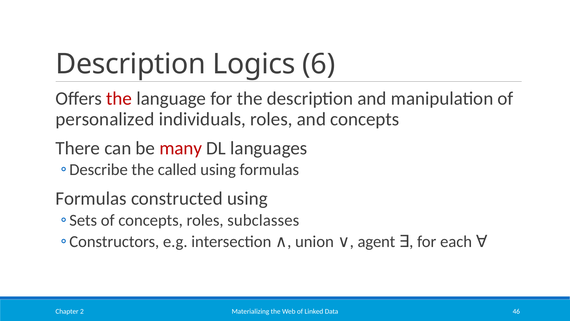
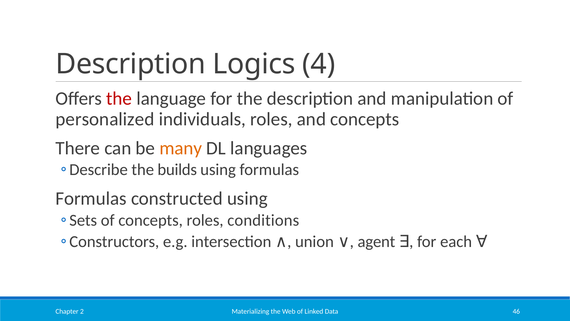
6: 6 -> 4 (319, 64)
many colour: red -> orange (181, 148)
called: called -> builds (177, 170)
subclasses: subclasses -> conditions (263, 220)
